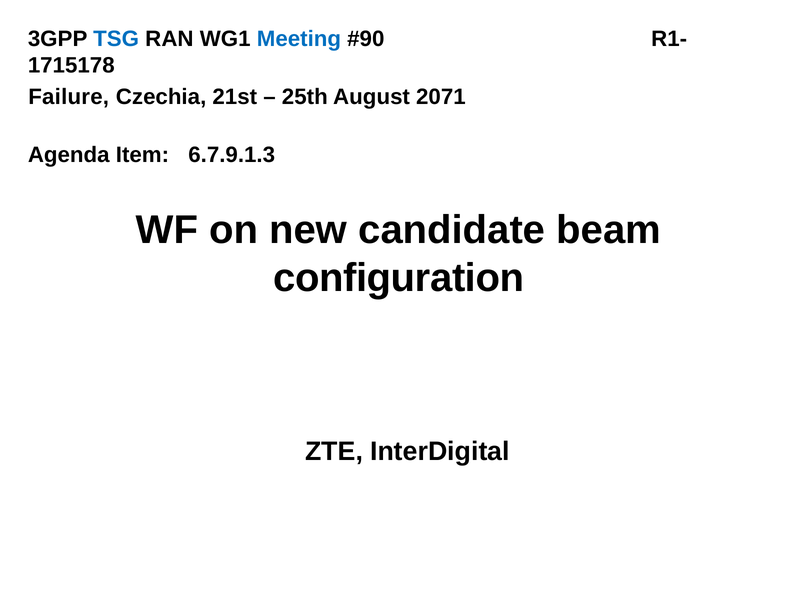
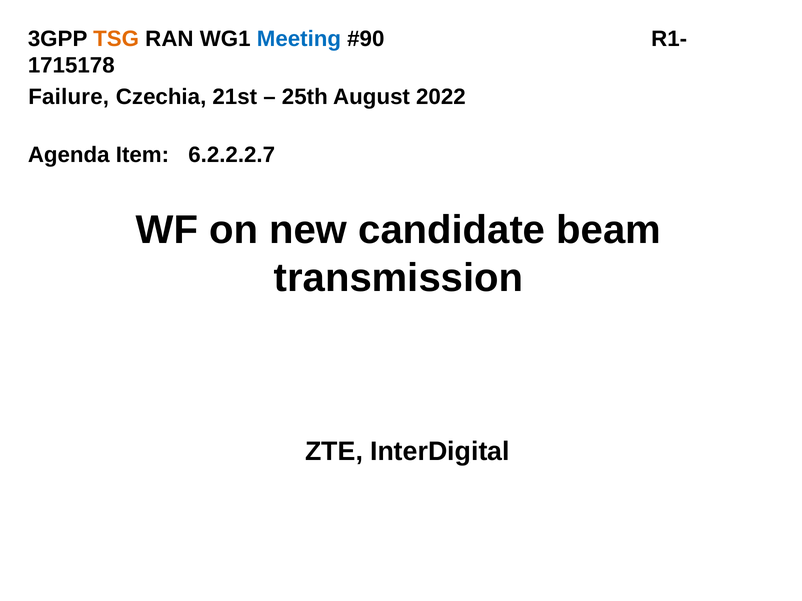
TSG colour: blue -> orange (116, 39)
2071: 2071 -> 2022 (441, 97)
6.7.9.1.3: 6.7.9.1.3 -> 6.2.2.2.7 (232, 155)
configuration: configuration -> transmission (398, 278)
